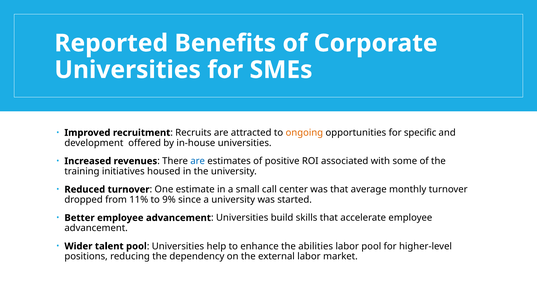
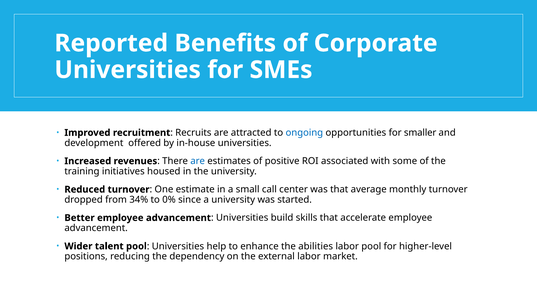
ongoing colour: orange -> blue (304, 133)
specific: specific -> smaller (420, 133)
11%: 11% -> 34% (139, 200)
9%: 9% -> 0% (169, 200)
